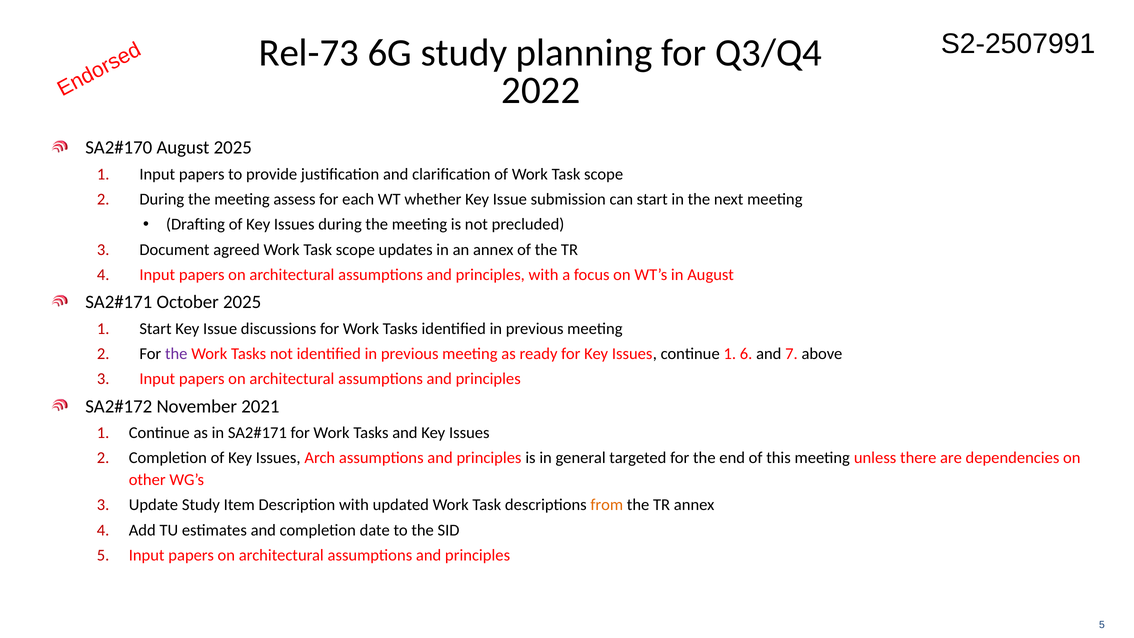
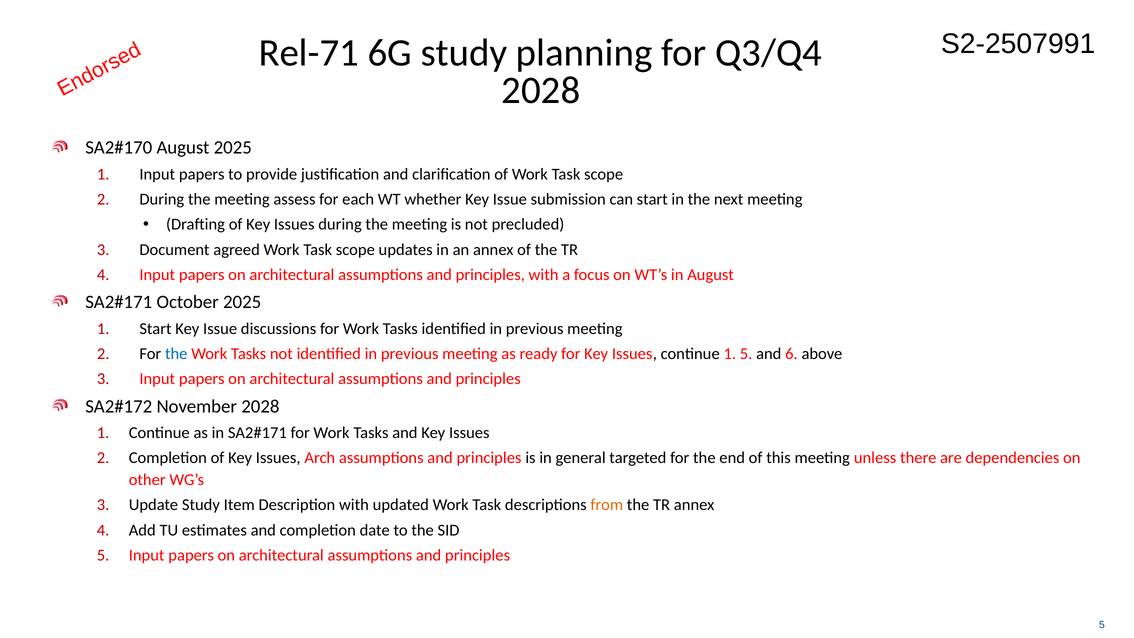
Rel-73: Rel-73 -> Rel-71 (309, 53)
2022: 2022 -> 2028 (541, 90)
the colour: purple -> blue (176, 354)
1 6: 6 -> 5 (746, 354)
7: 7 -> 6 (792, 354)
November 2021: 2021 -> 2028 (260, 406)
